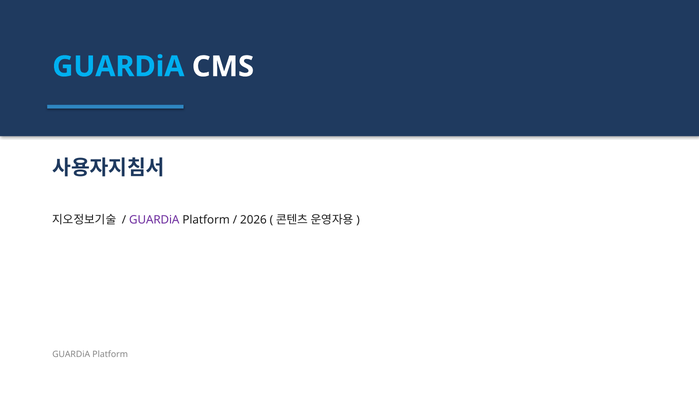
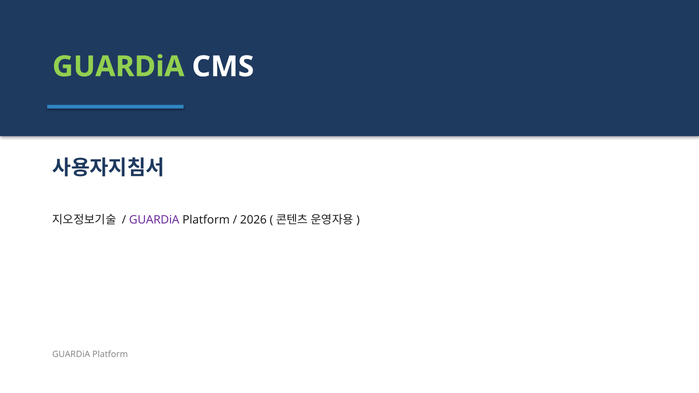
GUARDiA colour: light blue -> light green (118, 67)
